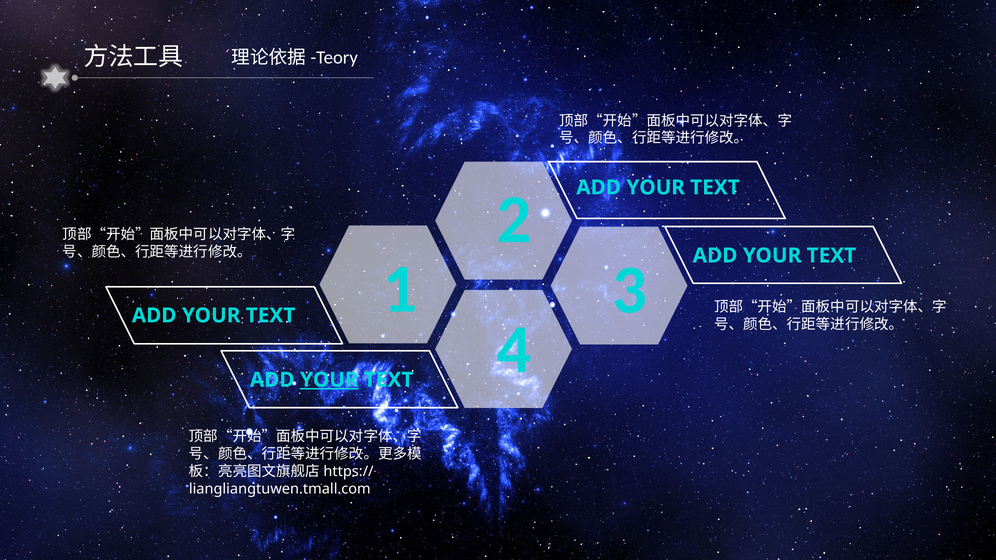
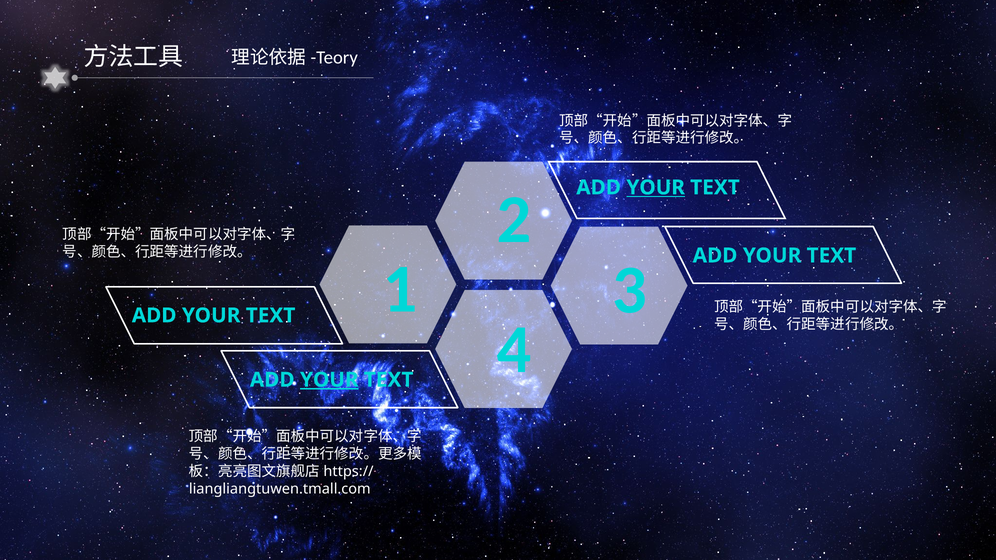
YOUR underline: none -> present (656, 188)
